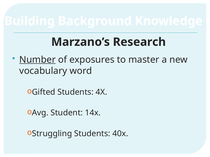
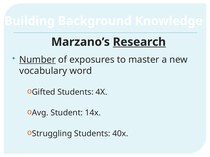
Research underline: none -> present (139, 42)
